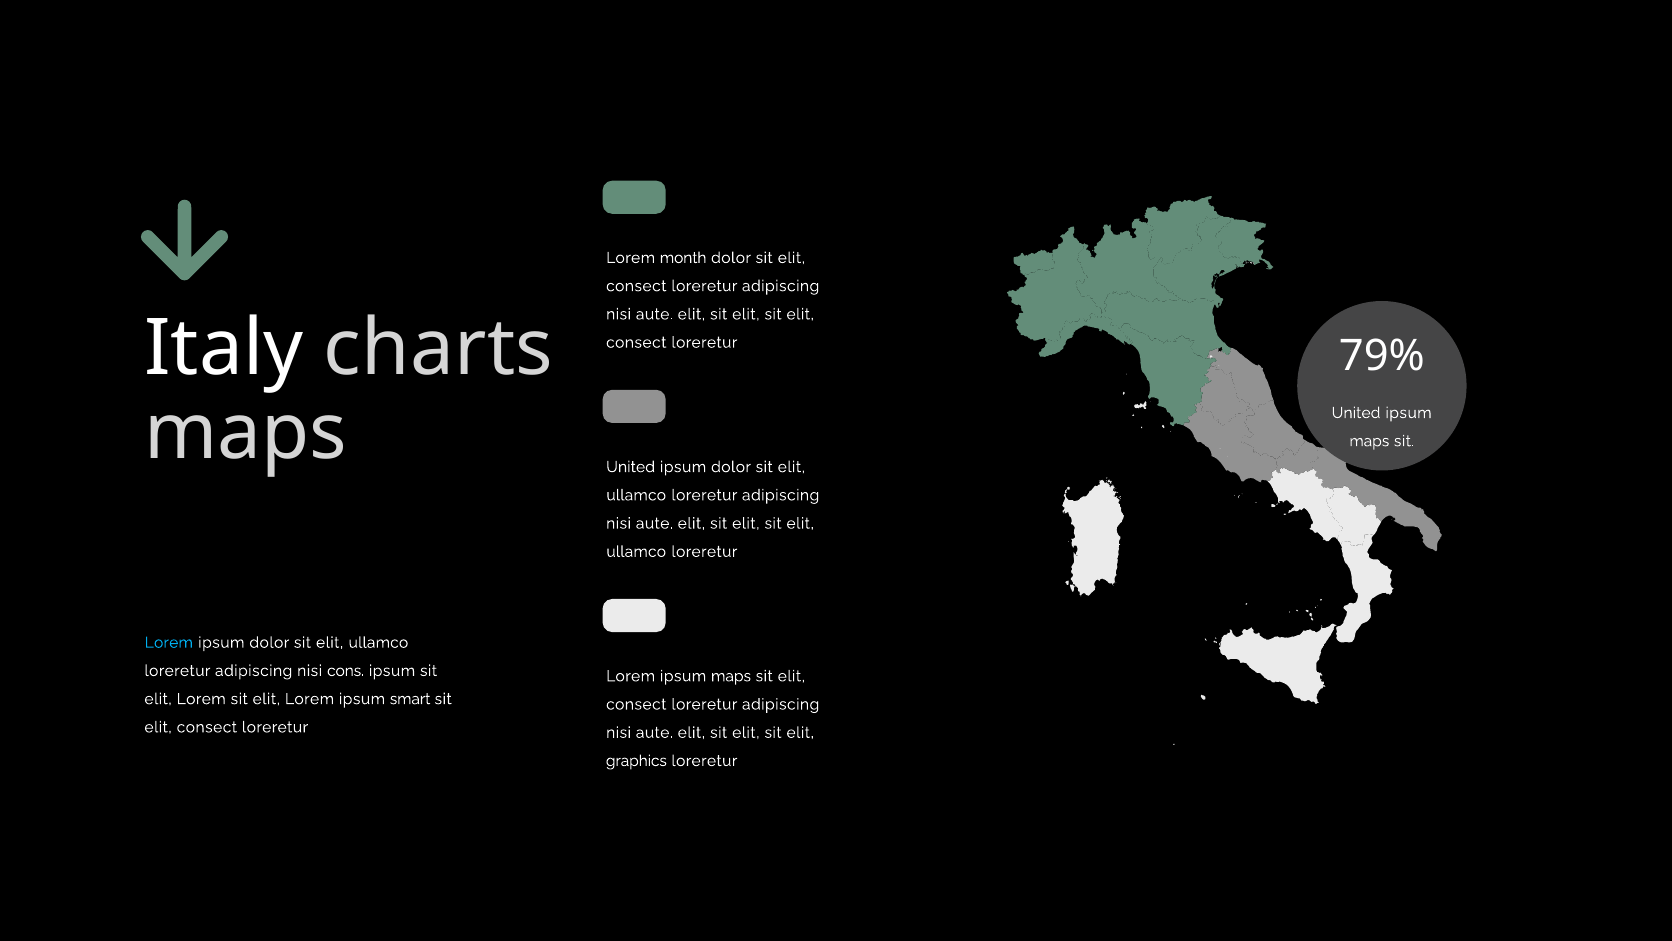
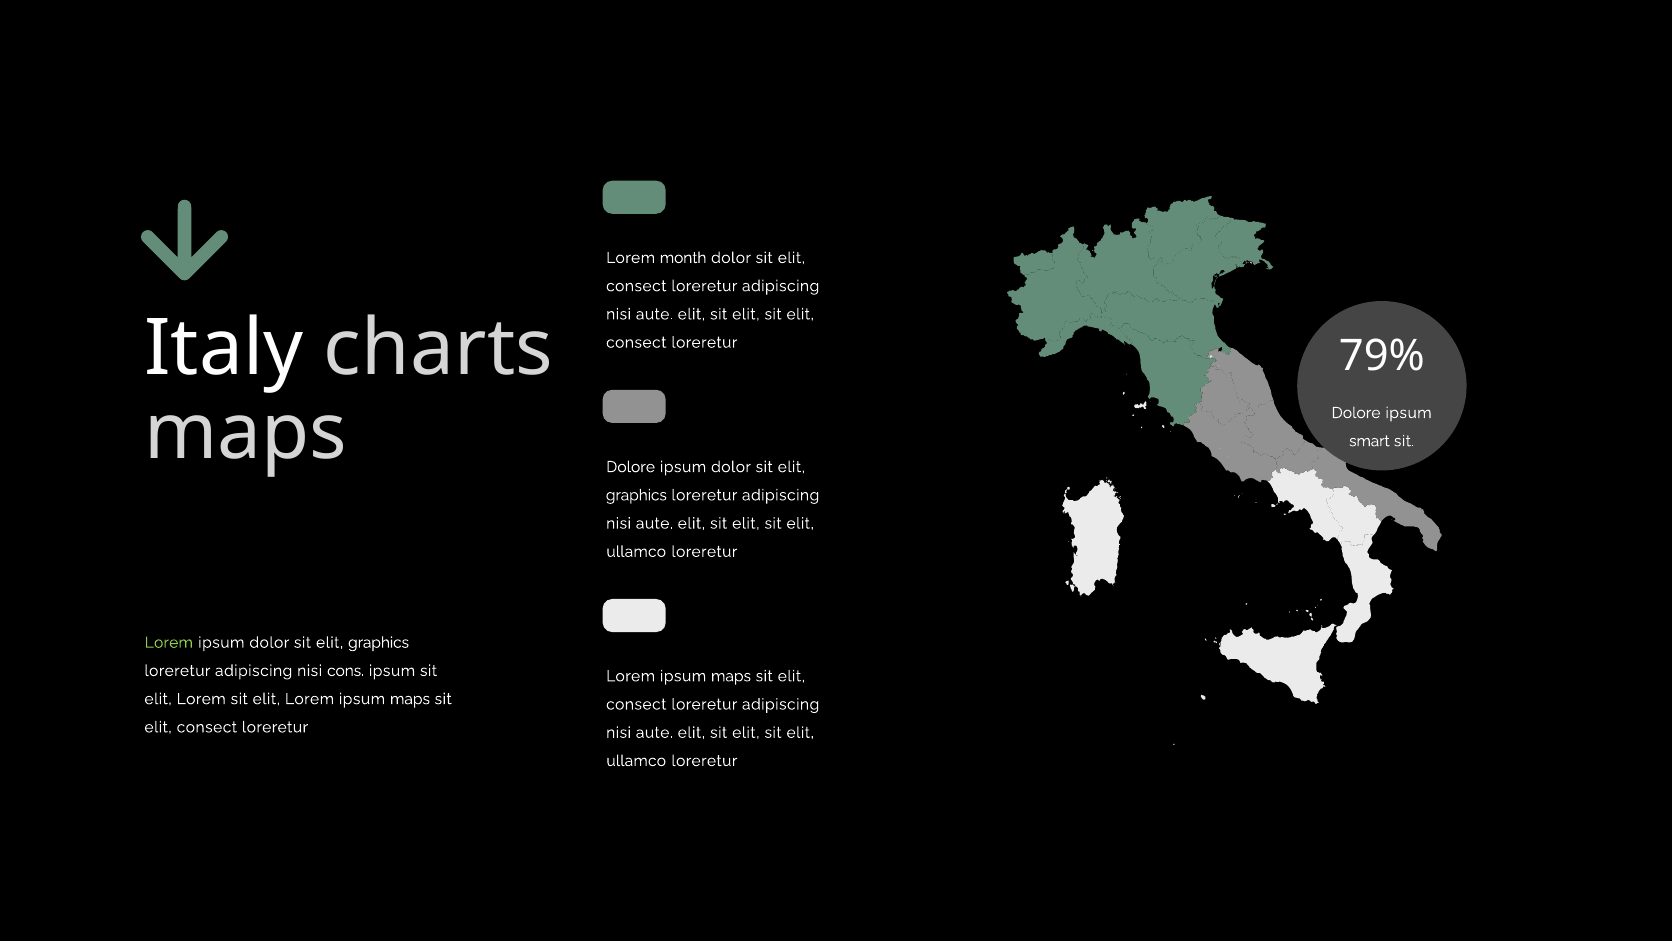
United: United -> Dolore (1356, 413)
maps: maps -> smart (1369, 441)
United: United -> Dolore (631, 467)
ullamco: ullamco -> graphics (636, 495)
Lorem colour: light blue -> light green (169, 642)
ullamco: ullamco -> graphics (379, 642)
elit Lorem ipsum smart: smart -> maps (410, 699)
graphics: graphics -> ullamco (636, 760)
